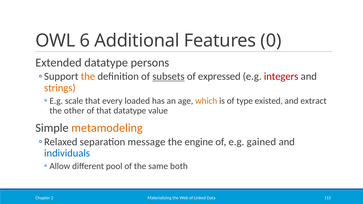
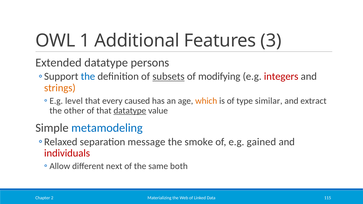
6: 6 -> 1 (85, 41)
0: 0 -> 3 (271, 41)
the colour: orange -> blue (88, 77)
expressed: expressed -> modifying (219, 77)
scale: scale -> level (74, 101)
loaded: loaded -> caused (137, 101)
existed: existed -> similar (269, 101)
datatype underline: none -> present (130, 111)
metamodeling colour: orange -> blue (107, 128)
engine: engine -> smoke (199, 142)
individuals colour: blue -> red (67, 153)
pool: pool -> next (114, 166)
